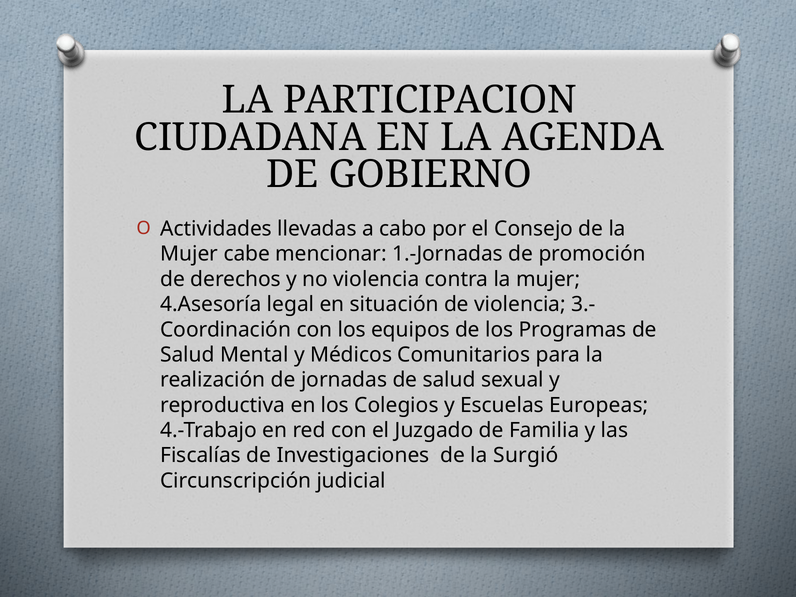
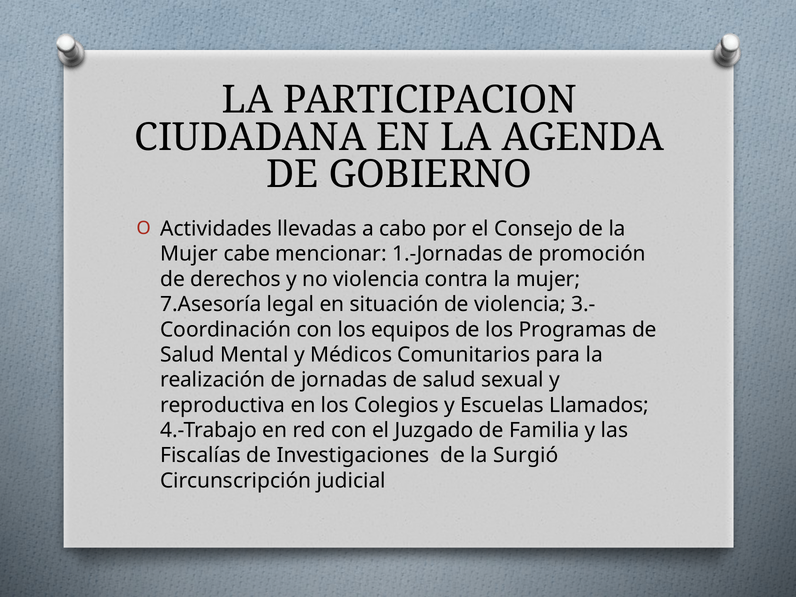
4.Asesoría: 4.Asesoría -> 7.Asesoría (211, 304)
Europeas: Europeas -> Llamados (599, 405)
